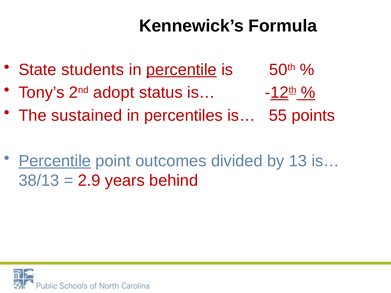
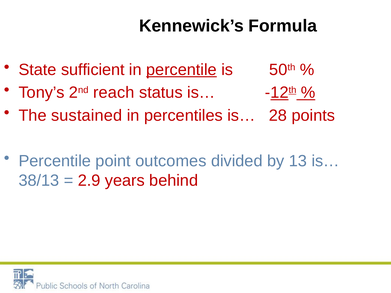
students: students -> sufficient (93, 70)
adopt: adopt -> reach (114, 93)
55: 55 -> 28 (278, 116)
Percentile underline: present -> none (55, 161)
